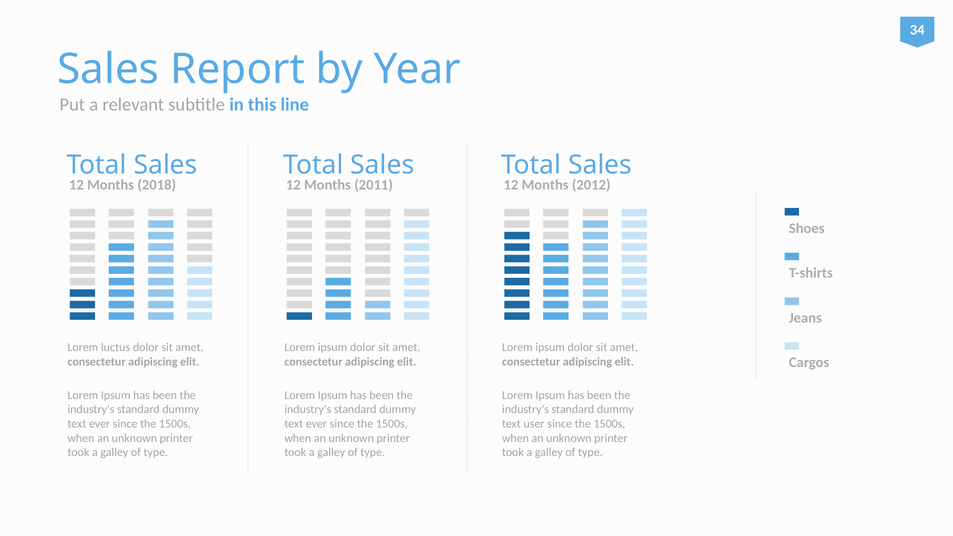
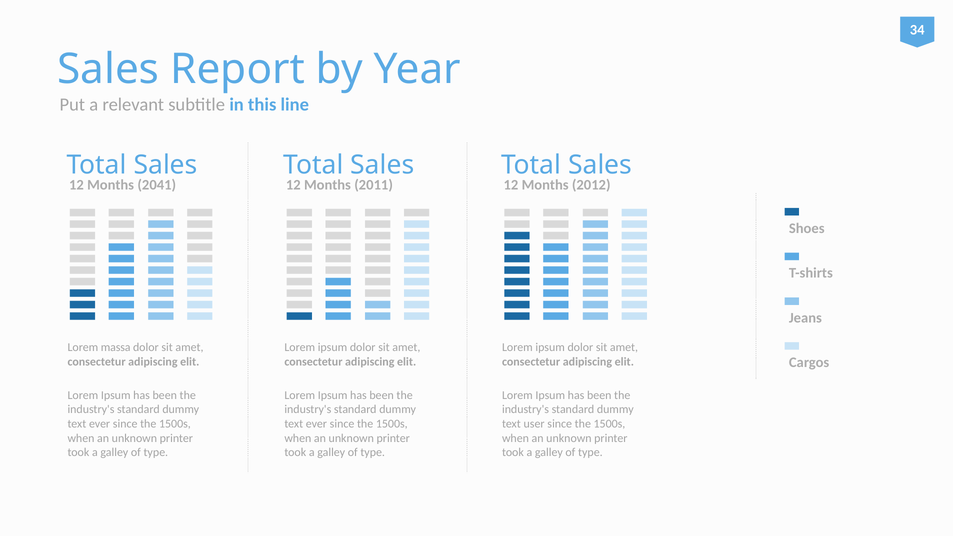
2018: 2018 -> 2041 (157, 185)
luctus: luctus -> massa (116, 347)
